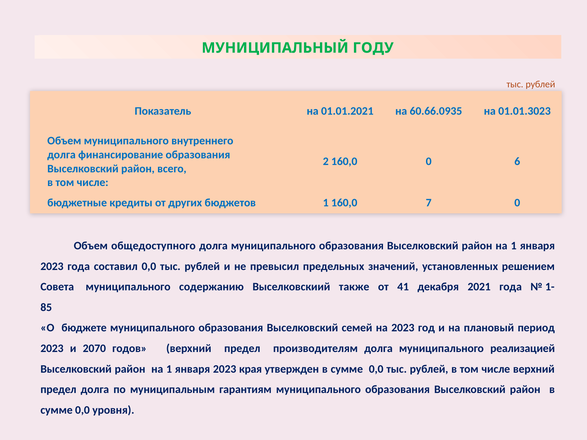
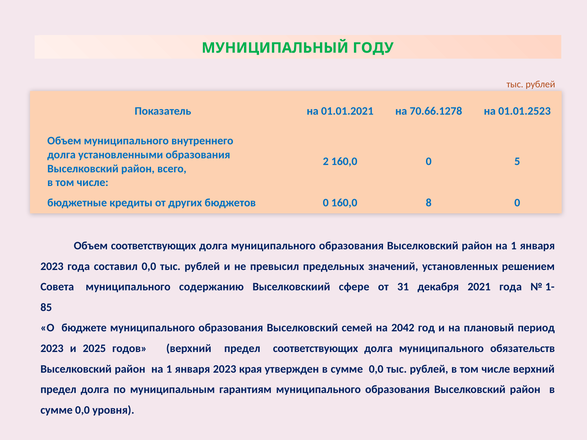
60.66.0935: 60.66.0935 -> 70.66.1278 (436, 111)
01.01.3023: 01.01.3023 -> 01.01.2523 (525, 111)
финансирование: финансирование -> установленными (121, 155)
6: 6 -> 5 (517, 161)
бюджетов 1: 1 -> 0 (326, 203)
7: 7 -> 8 (429, 203)
Объем общедоступного: общедоступного -> соответствующих (154, 246)
также: также -> сфере (354, 287)
41: 41 -> 31 (403, 287)
на 2023: 2023 -> 2042 (403, 328)
2070: 2070 -> 2025 (94, 349)
предел производителям: производителям -> соответствующих (316, 349)
реализацией: реализацией -> обязательств (523, 349)
